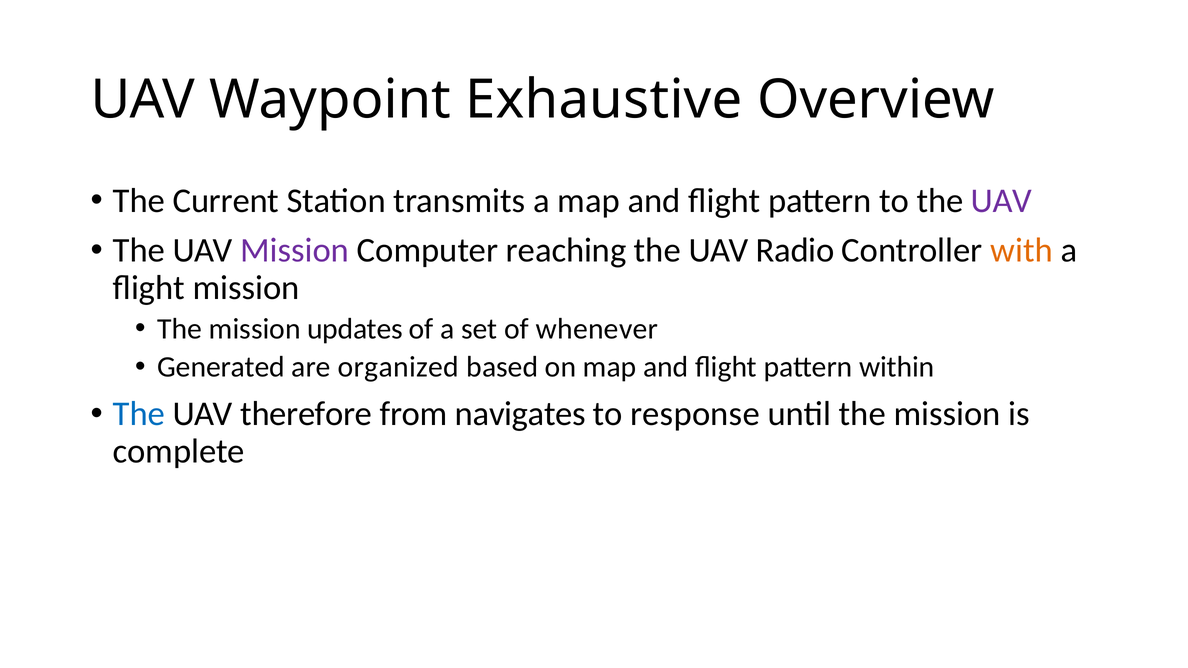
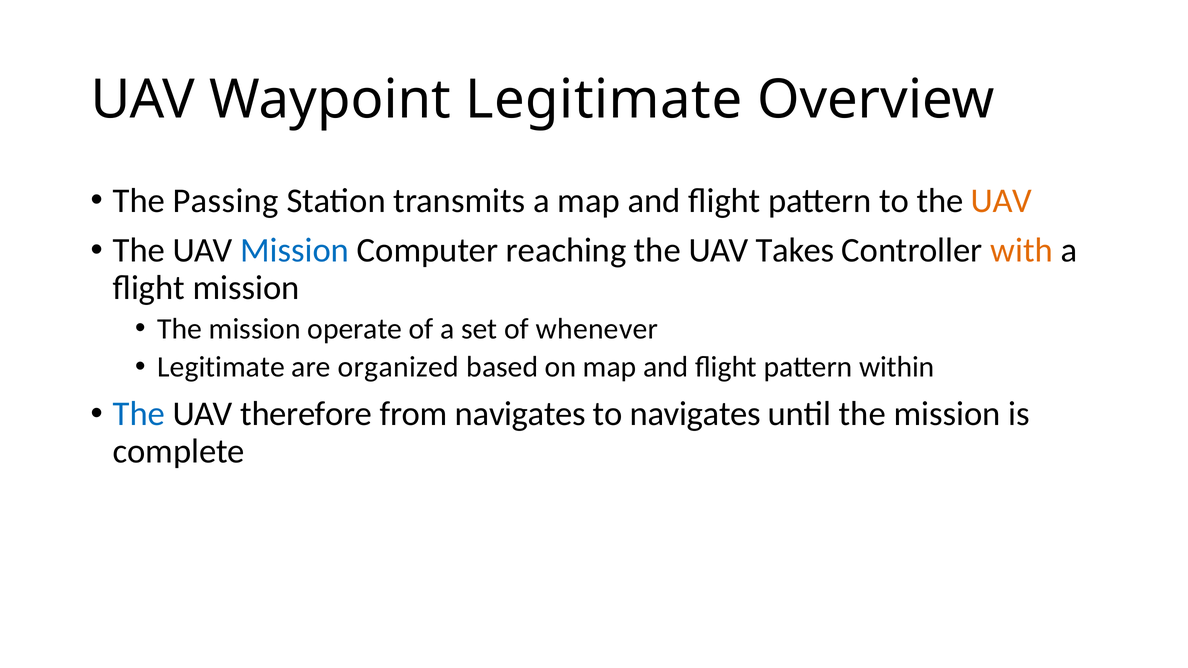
Waypoint Exhaustive: Exhaustive -> Legitimate (604, 100)
Current: Current -> Passing (226, 201)
UAV colour: purple -> orange (1001, 201)
Mission colour: purple -> blue (295, 251)
Radio: Radio -> Takes (795, 251)
updates: updates -> operate (355, 329)
Generated: Generated -> Legitimate (221, 367)
to response: response -> navigates (695, 414)
